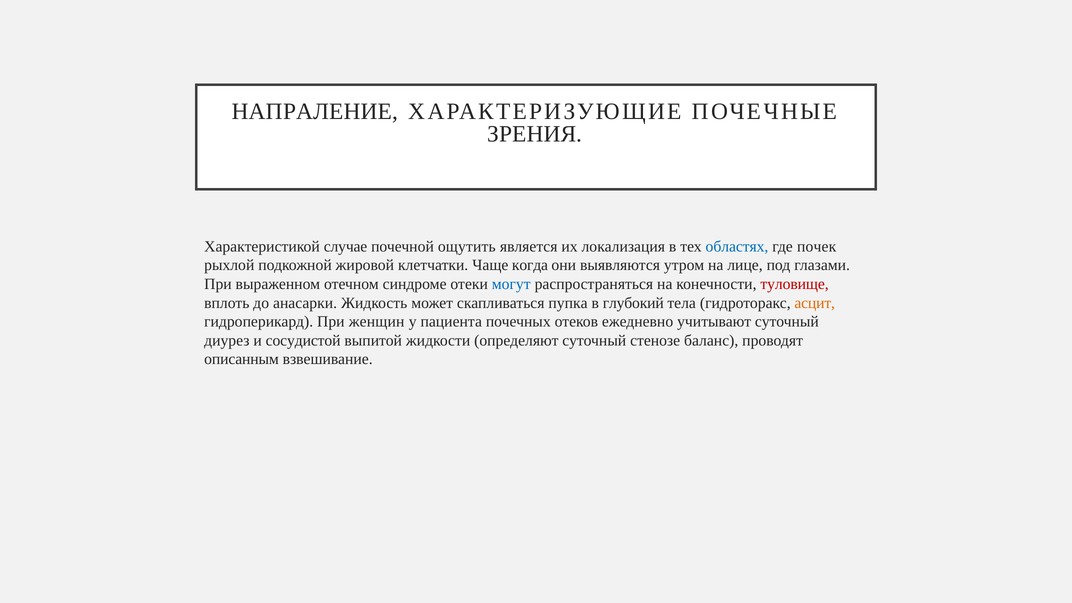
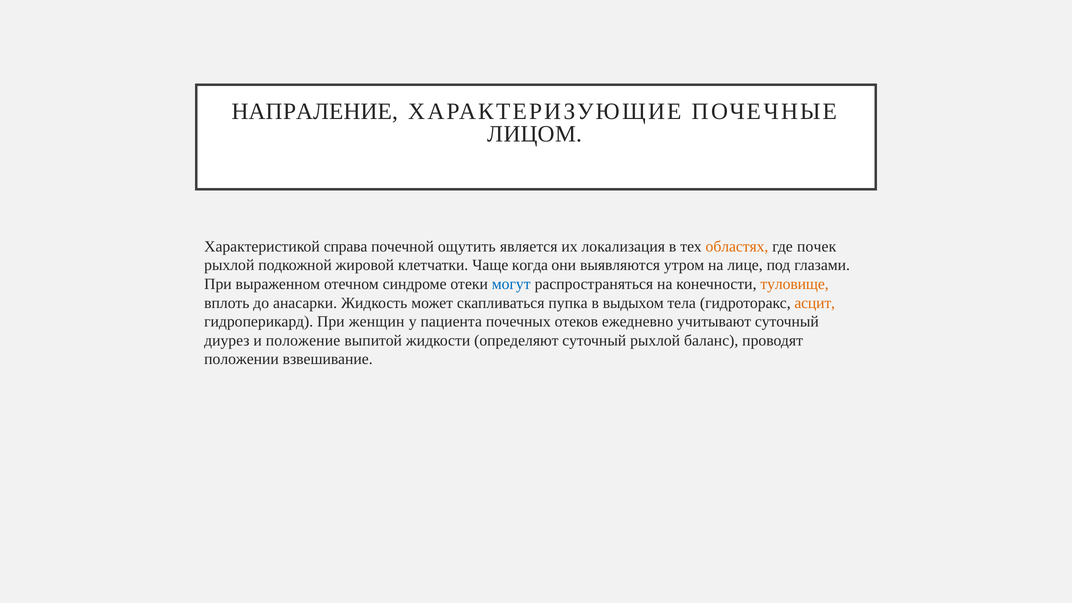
ЗРЕНИЯ: ЗРЕНИЯ -> ЛИЦОМ (535, 134)
случае: случае -> справа (346, 246)
областях colour: blue -> orange (737, 246)
туловище colour: red -> orange (795, 284)
глубокий: глубокий -> выдыхом (633, 303)
сосудистой: сосудистой -> положение (303, 340)
суточный стенозе: стенозе -> рыхлой (655, 340)
описанным: описанным -> положении (241, 359)
